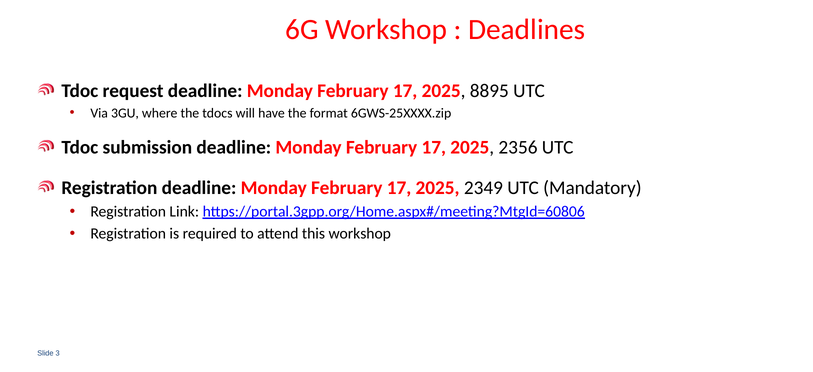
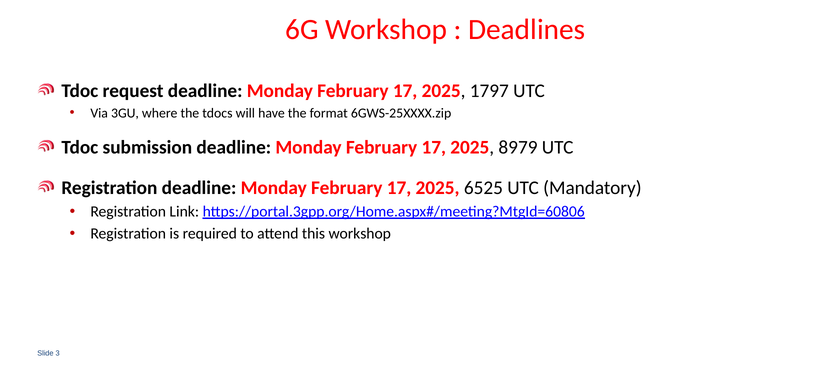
8895: 8895 -> 1797 (489, 91)
2356: 2356 -> 8979 (518, 147)
2349: 2349 -> 6525 (483, 188)
